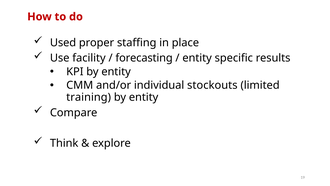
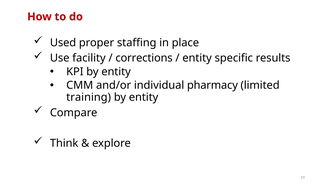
forecasting: forecasting -> corrections (144, 58)
stockouts: stockouts -> pharmacy (212, 85)
